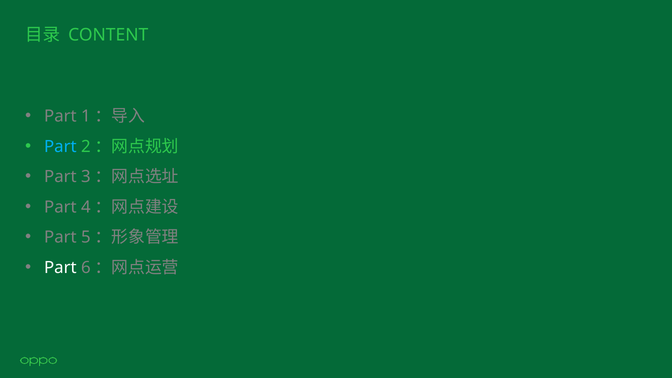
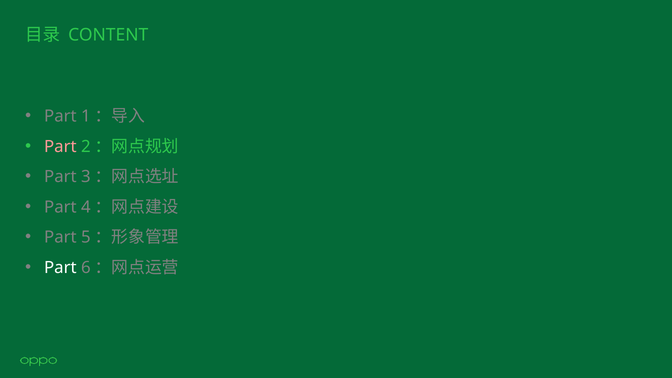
Part colour: light blue -> pink (60, 147)
